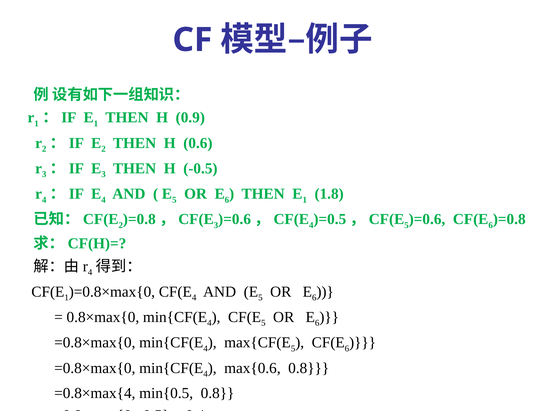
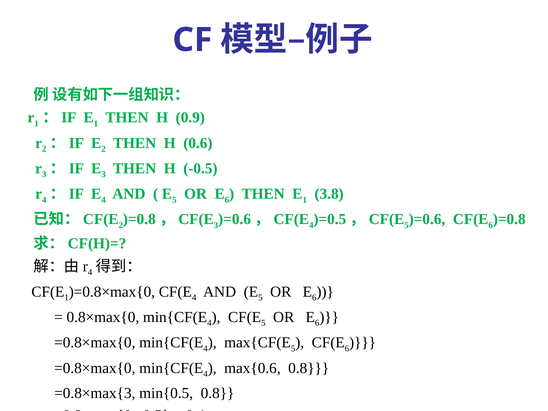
1.8: 1.8 -> 3.8 (329, 194)
=0.8×max{4: =0.8×max{4 -> =0.8×max{3 (95, 393)
